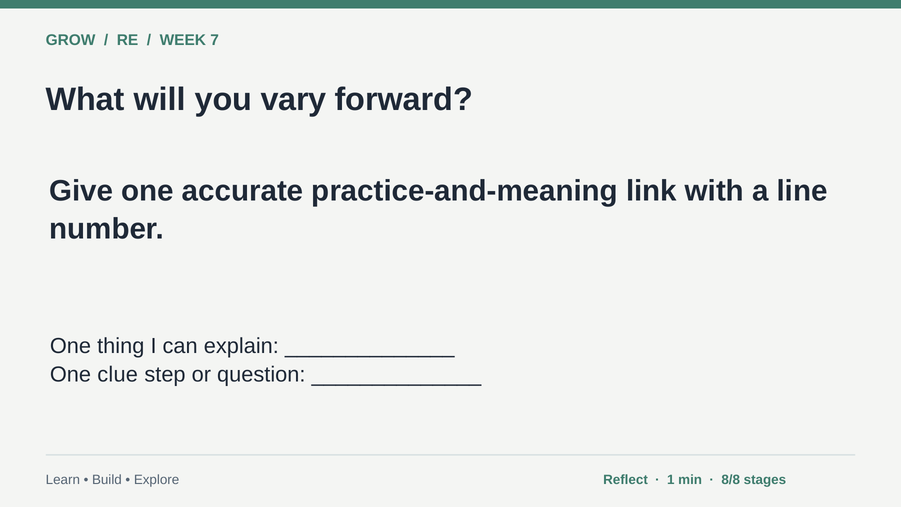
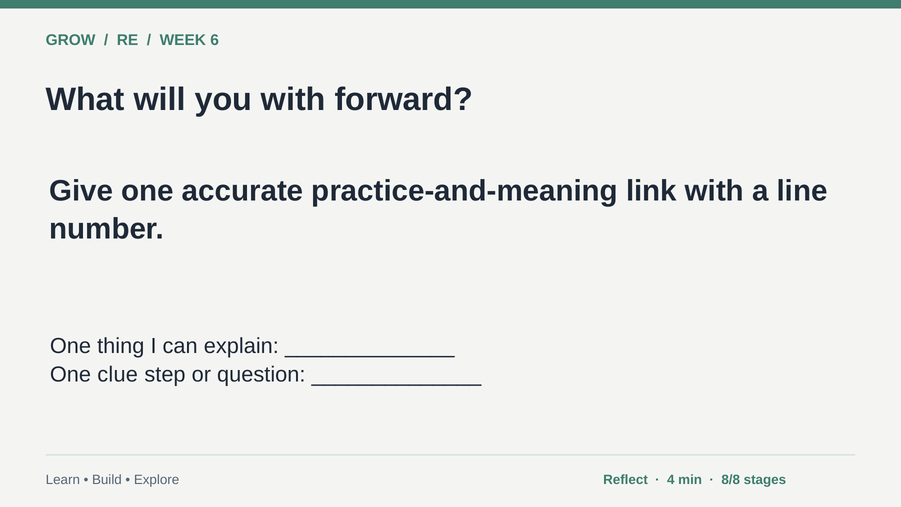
7: 7 -> 6 (215, 40)
you vary: vary -> with (293, 99)
1: 1 -> 4 (671, 480)
